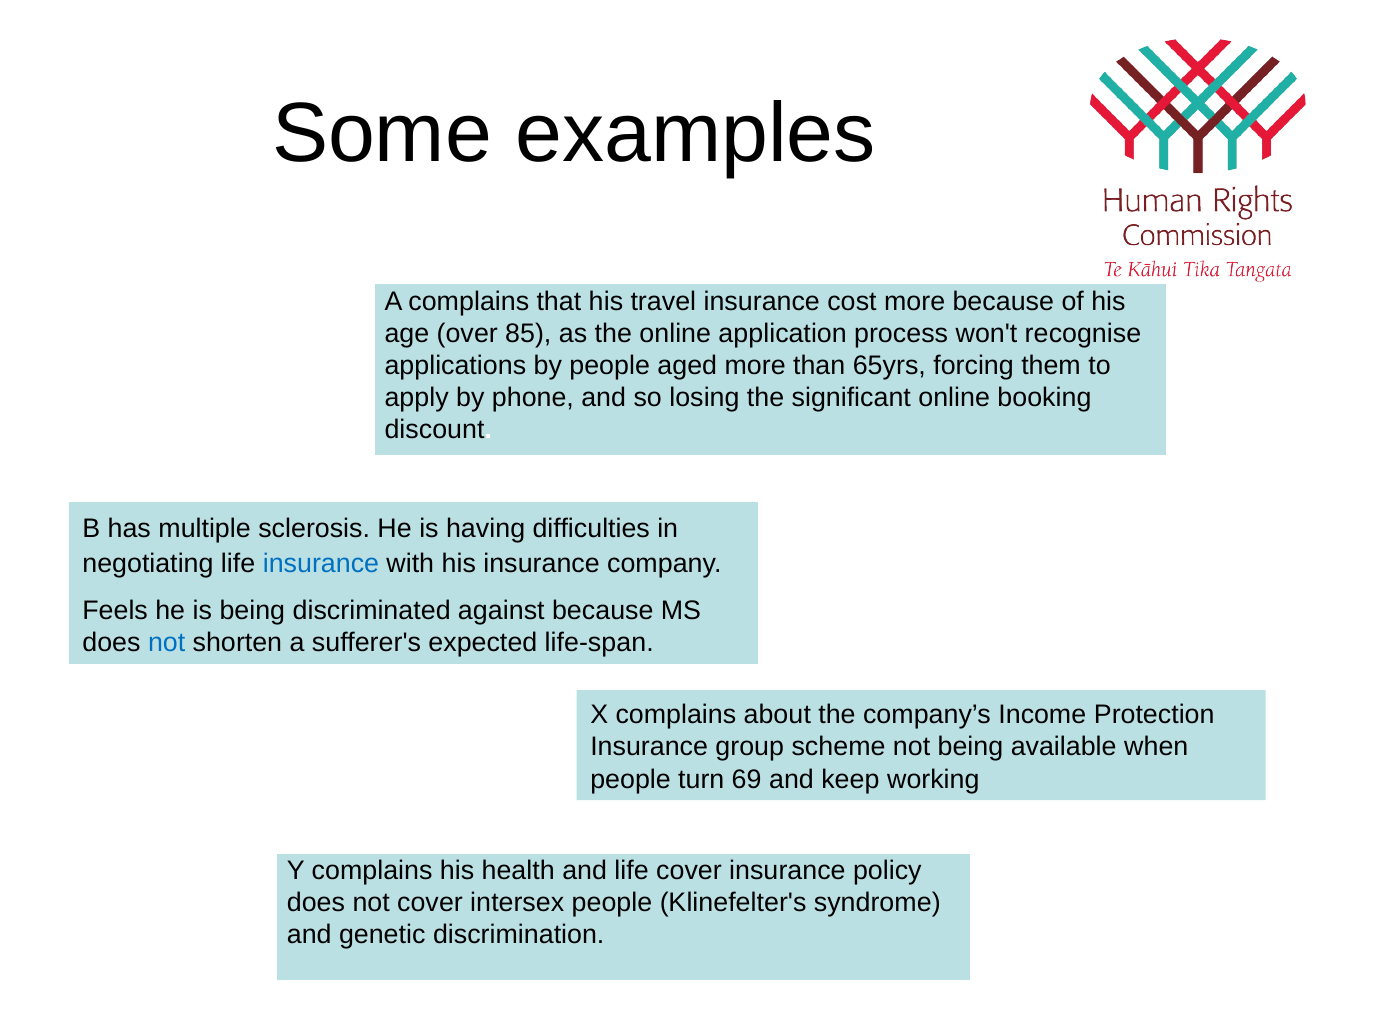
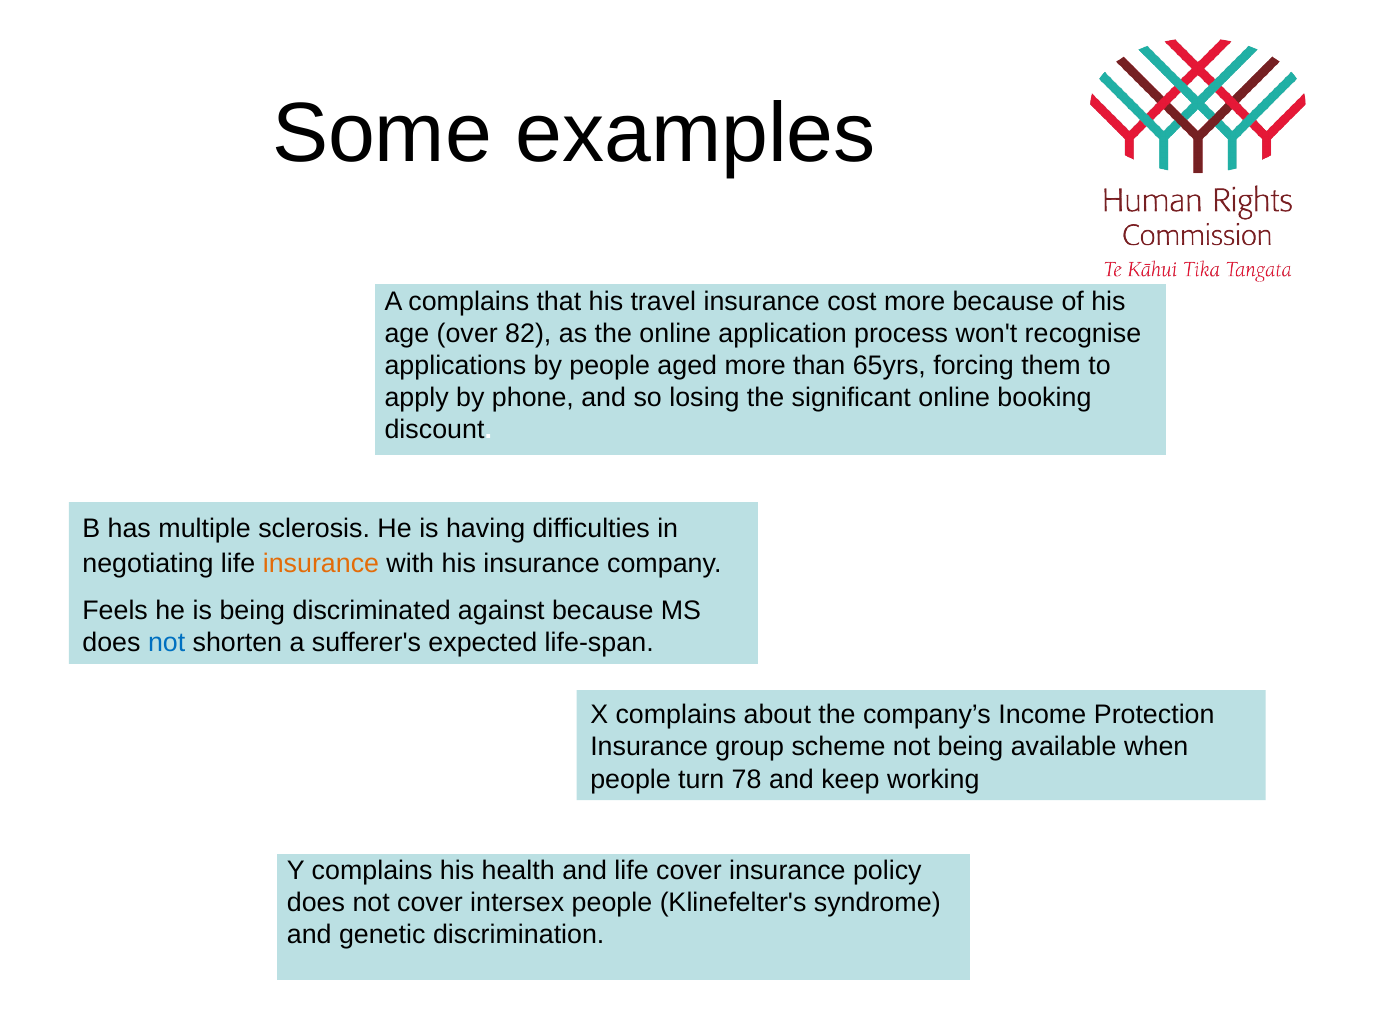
85: 85 -> 82 (528, 334)
insurance colour: blue -> orange (321, 564)
69: 69 -> 78 (747, 780)
